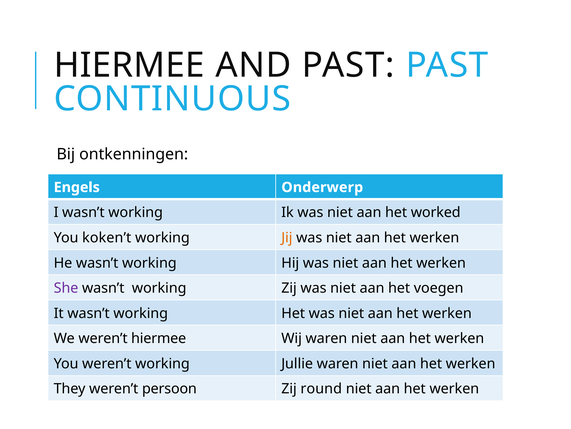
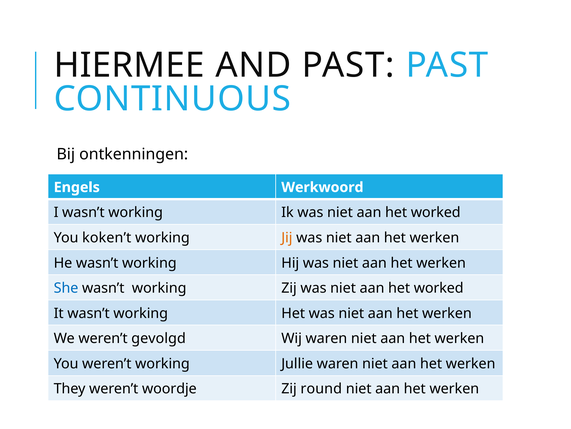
Onderwerp: Onderwerp -> Werkwoord (322, 187)
She colour: purple -> blue (66, 288)
voegen: voegen -> worked (439, 288)
weren’t hiermee: hiermee -> gevolgd (159, 338)
persoon: persoon -> woordje (169, 388)
